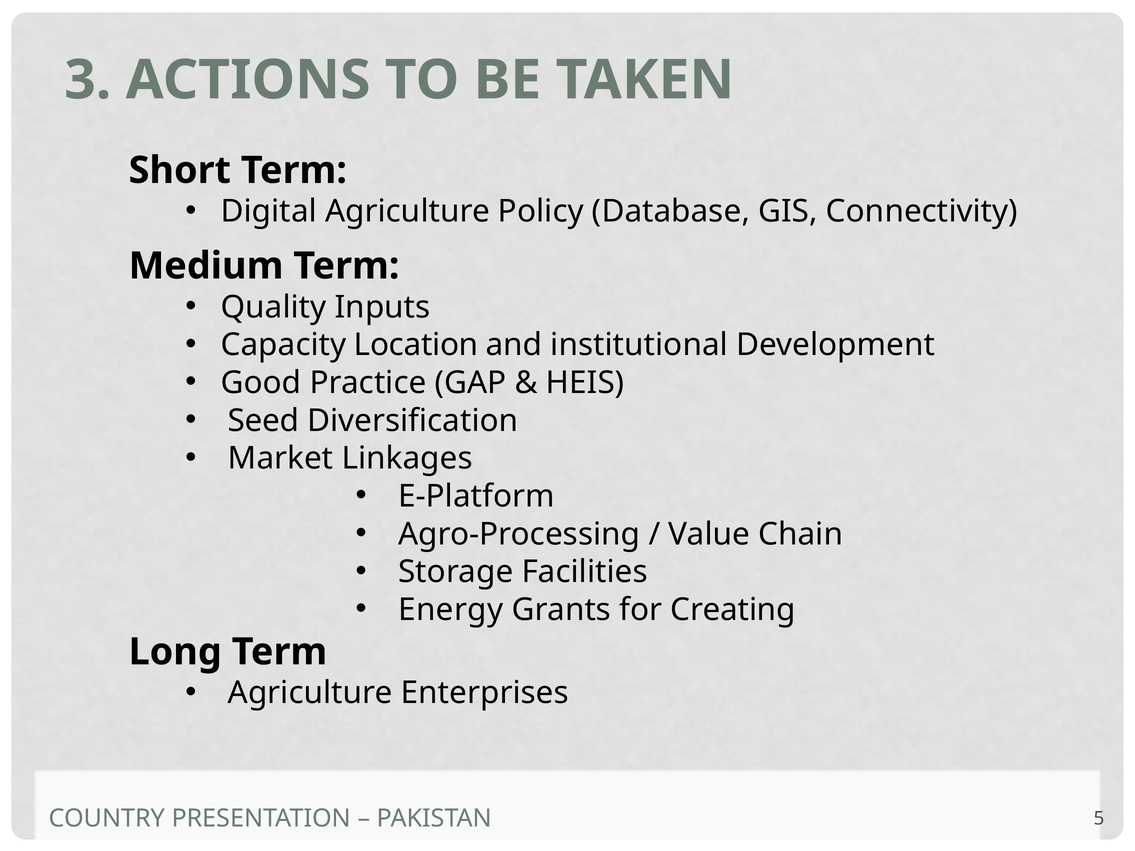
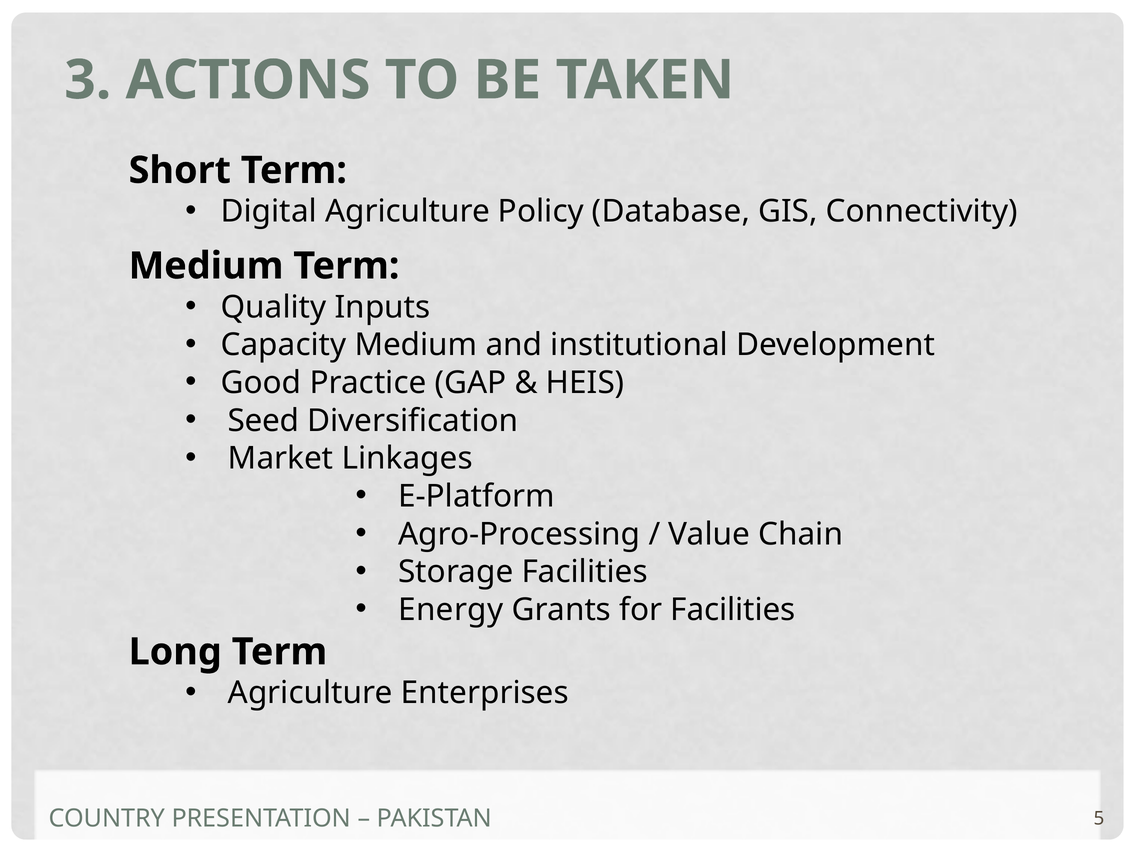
Capacity Location: Location -> Medium (416, 345)
for Creating: Creating -> Facilities (733, 610)
